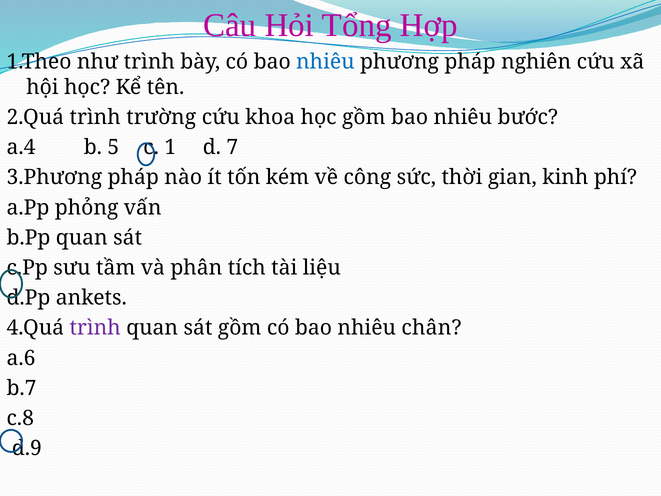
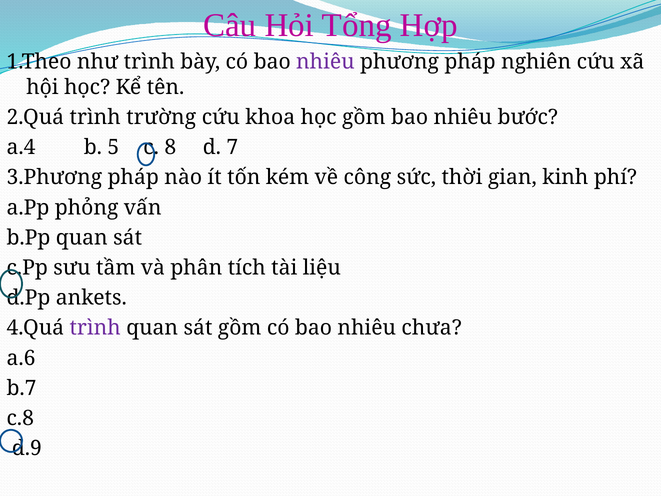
nhiêu colour: blue -> purple (325, 62)
1: 1 -> 8 (170, 147)
chân: chân -> chưa (432, 328)
